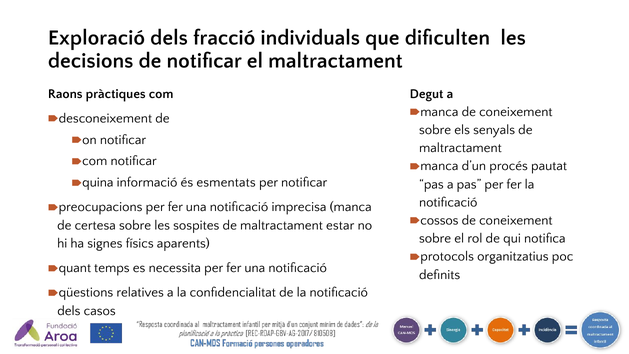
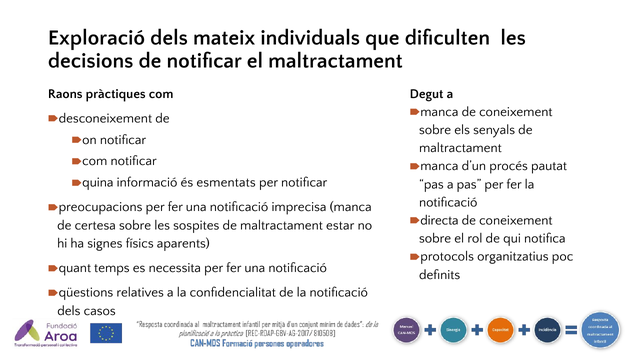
fracció: fracció -> mateix (224, 38)
cossos: cossos -> directa (439, 220)
